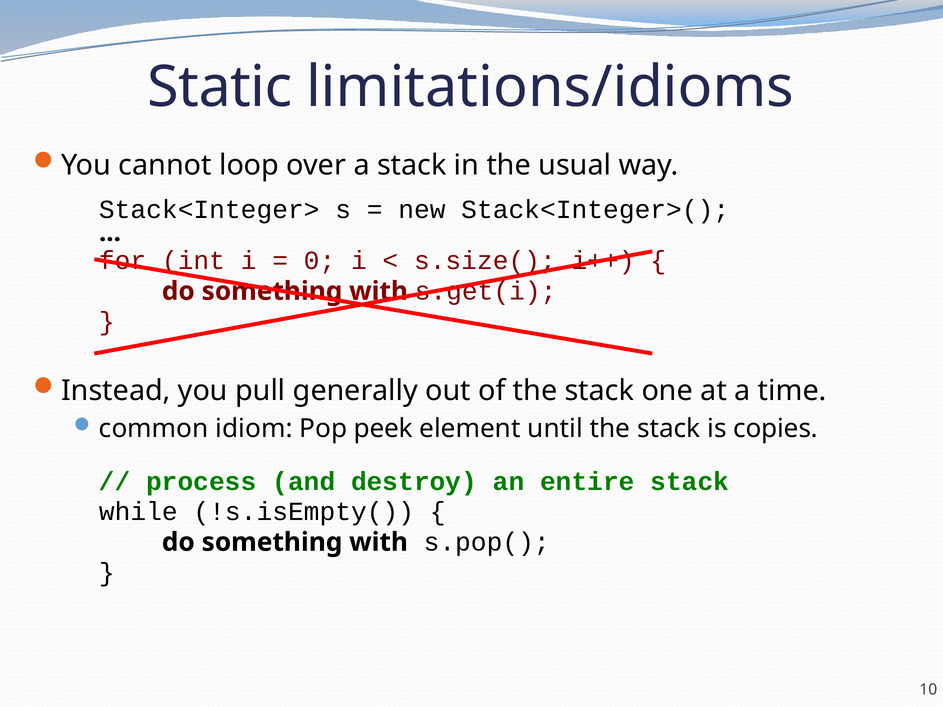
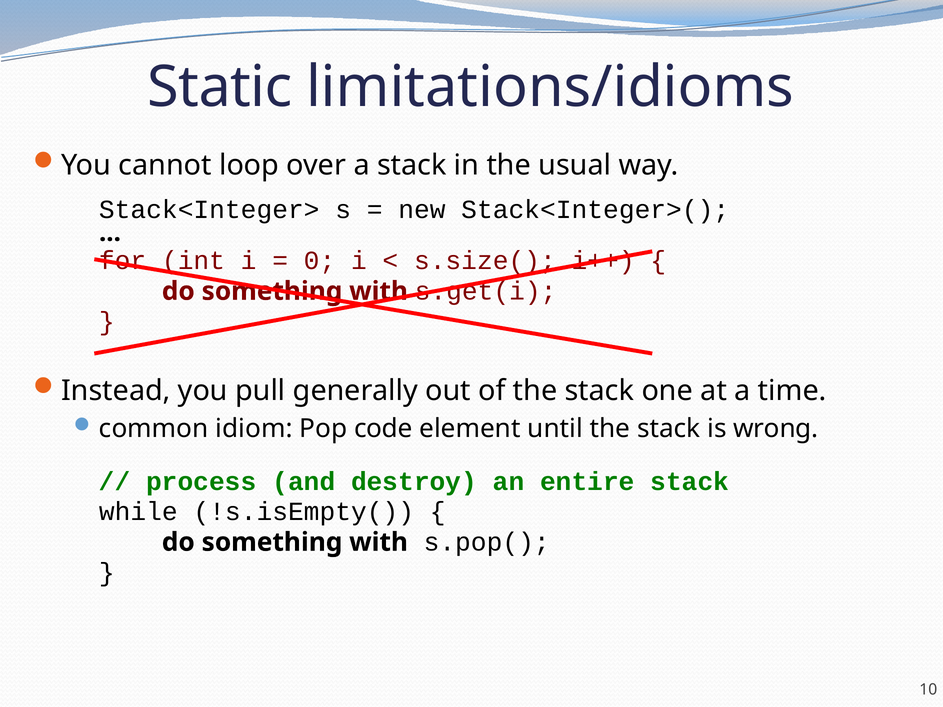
peek: peek -> code (383, 429)
copies: copies -> wrong (776, 429)
